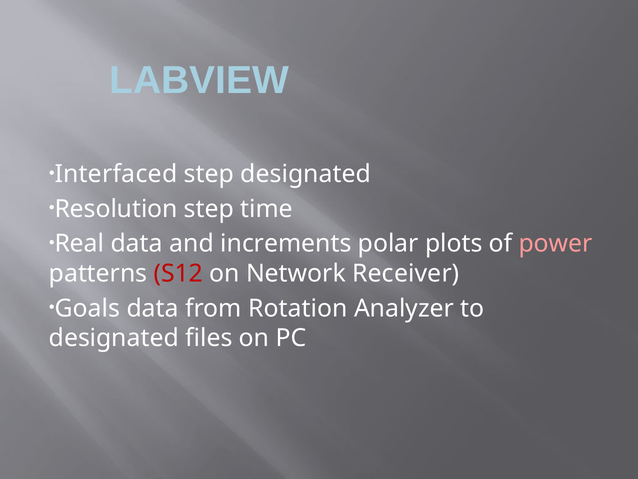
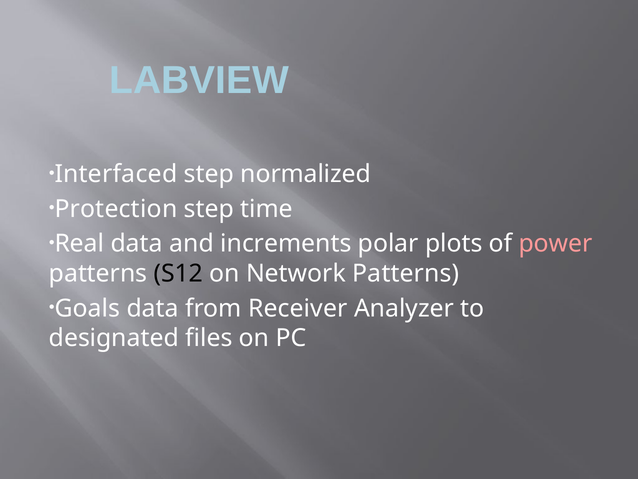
step designated: designated -> normalized (306, 174)
Resolution: Resolution -> Protection (116, 209)
S12 colour: red -> black (178, 273)
Network Receiver: Receiver -> Patterns (406, 273)
Rotation: Rotation -> Receiver (298, 308)
